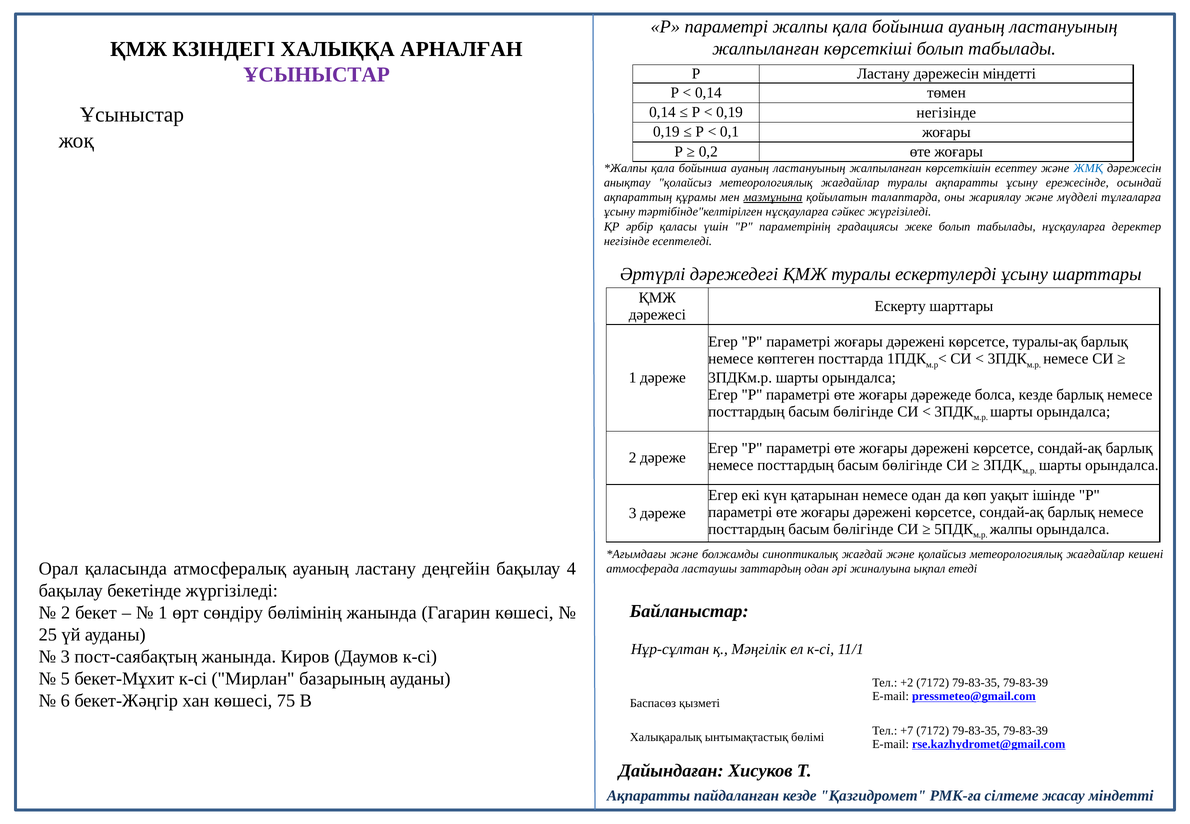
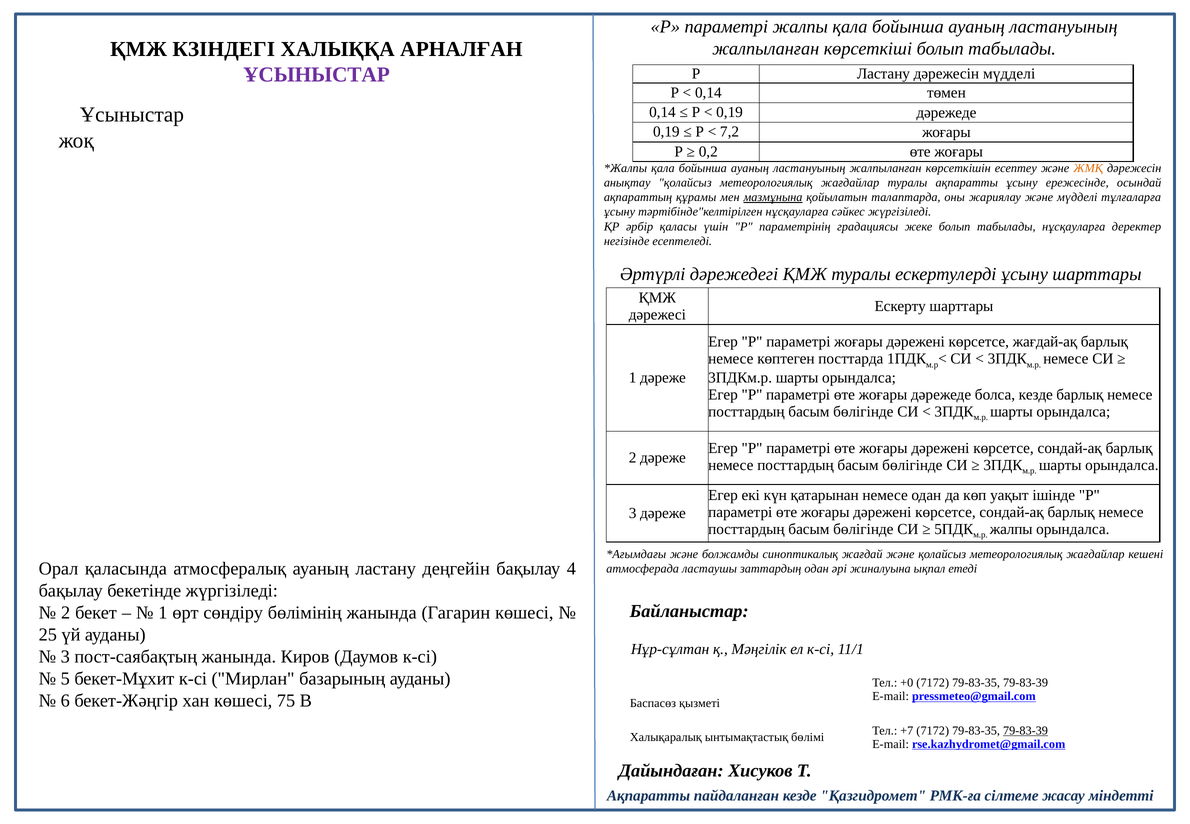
дәрежесін міндетті: міндетті -> мүдделі (1009, 74)
0,19 негізінде: негізінде -> дәрежеде (946, 113)
0,1: 0,1 -> 7,2 (730, 132)
ЖМҚ colour: blue -> orange (1088, 168)
туралы-ақ: туралы-ақ -> жағдай-ақ (1045, 342)
+2: +2 -> +0 (907, 683)
79-83-39 underline: none -> present (1026, 730)
